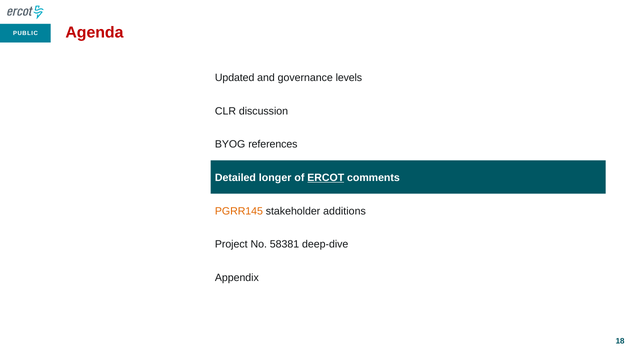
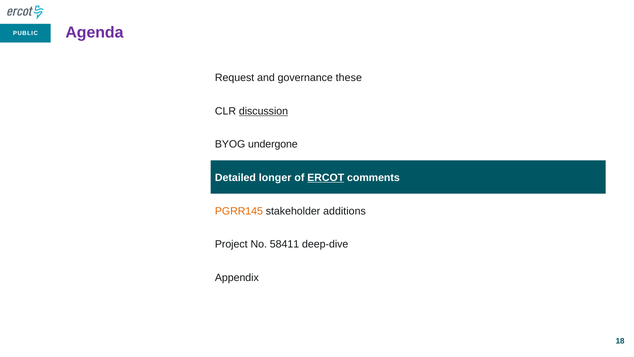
Agenda colour: red -> purple (94, 32)
Updated: Updated -> Request (235, 78)
levels: levels -> these (349, 78)
discussion underline: none -> present (263, 111)
references: references -> undergone (273, 144)
58381: 58381 -> 58411 (285, 244)
